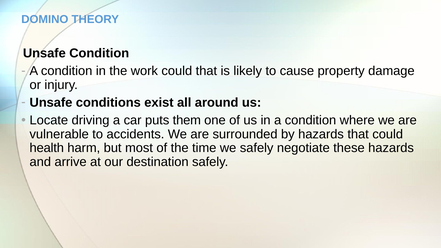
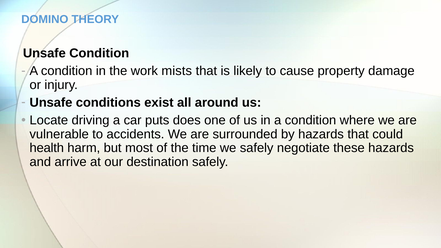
work could: could -> mists (177, 71)
them: them -> does (187, 120)
